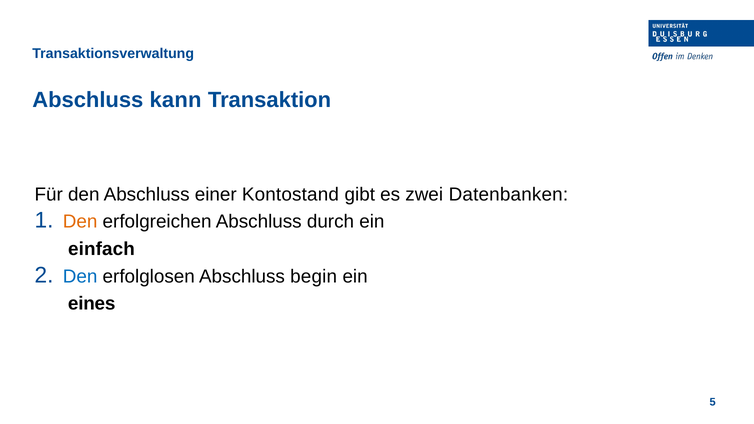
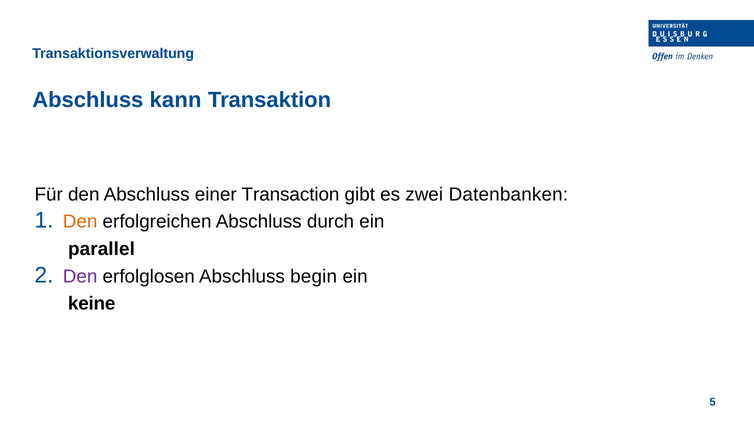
Kontostand: Kontostand -> Transaction (291, 194)
einfach: einfach -> parallel (101, 249)
Den colour: blue -> purple (80, 276)
eines: eines -> keine (92, 304)
